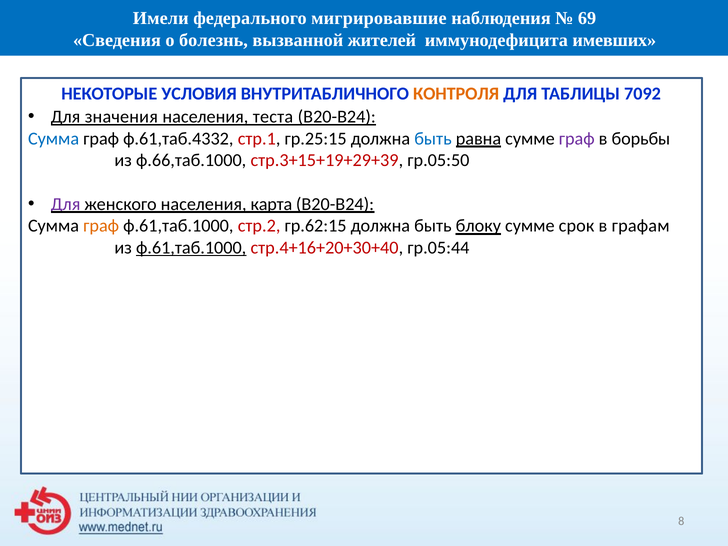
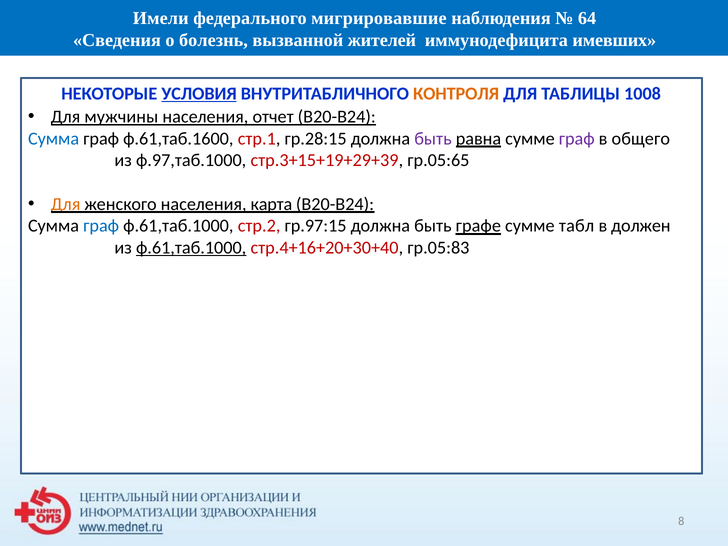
69: 69 -> 64 (587, 18)
УСЛОВИЯ underline: none -> present (199, 94)
7092: 7092 -> 1008 (643, 94)
значения: значения -> мужчины (121, 117)
теста: теста -> отчет (273, 117)
ф.61,таб.4332: ф.61,таб.4332 -> ф.61,таб.1600 (178, 139)
гр.25:15: гр.25:15 -> гр.28:15 (316, 139)
быть colour: blue -> purple (433, 139)
борьбы: борьбы -> общего (641, 139)
ф.66,таб.1000: ф.66,таб.1000 -> ф.97,таб.1000 (191, 160)
гр.05:50: гр.05:50 -> гр.05:65 (438, 160)
Для colour: purple -> orange (66, 204)
граф colour: orange -> blue (101, 226)
гр.62:15: гр.62:15 -> гр.97:15 (316, 226)
блоку: блоку -> графе (478, 226)
срок: срок -> табл (577, 226)
графам: графам -> должен (641, 226)
гр.05:44: гр.05:44 -> гр.05:83 (438, 248)
